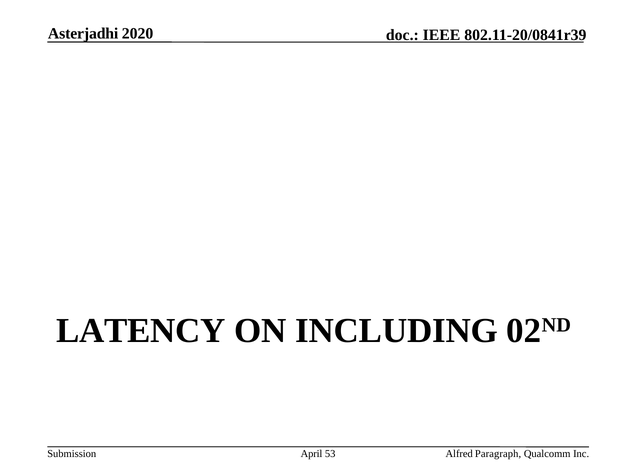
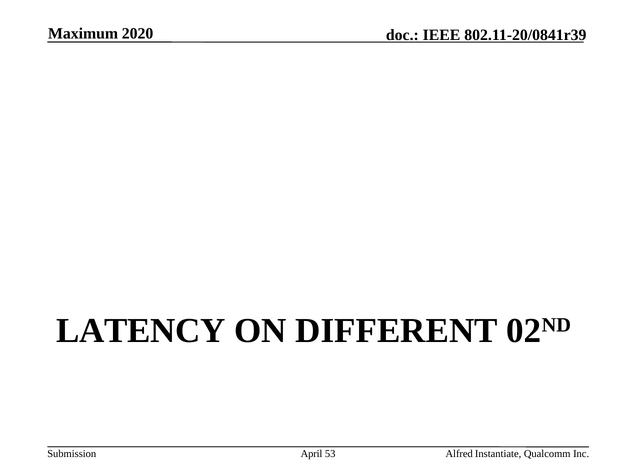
Asterjadhi: Asterjadhi -> Maximum (83, 33)
INCLUDING: INCLUDING -> DIFFERENT (397, 331)
Paragraph: Paragraph -> Instantiate (498, 454)
